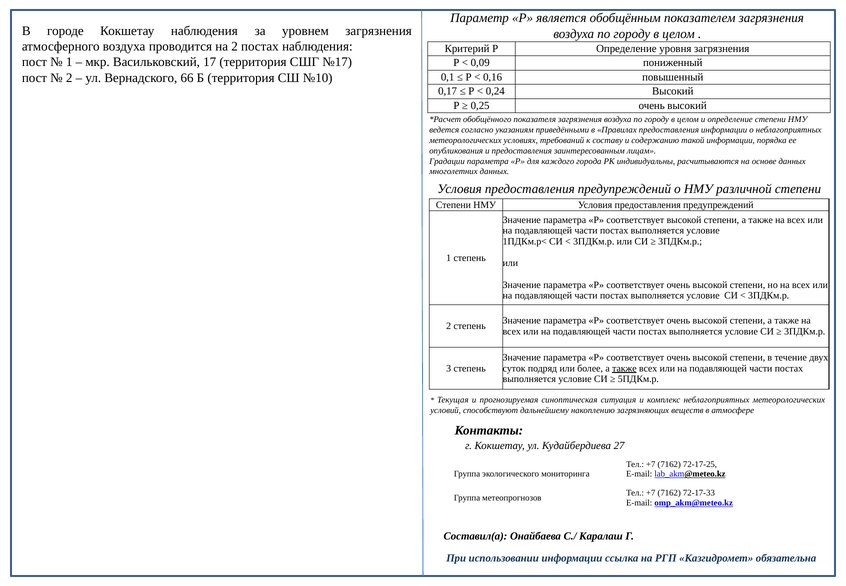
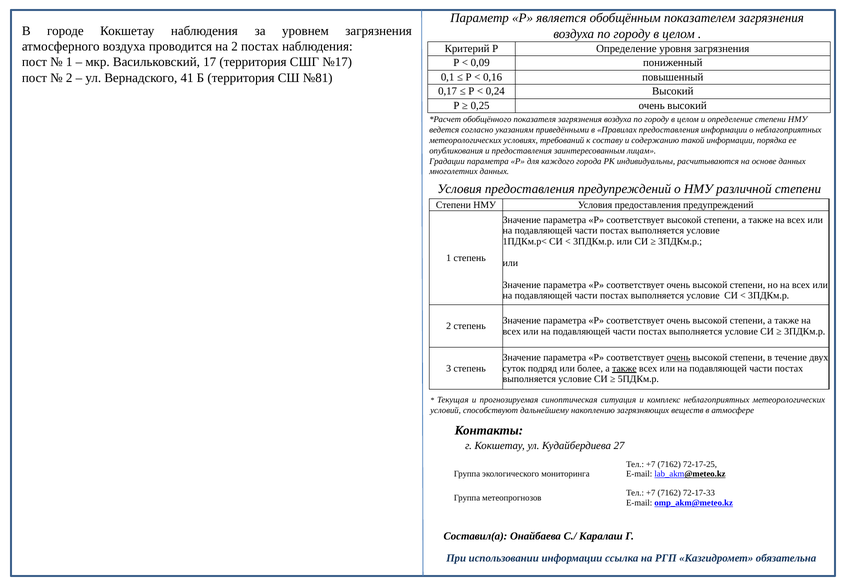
66: 66 -> 41 (187, 78)
№10: №10 -> №81 (318, 78)
очень underline: none -> present (678, 357)
